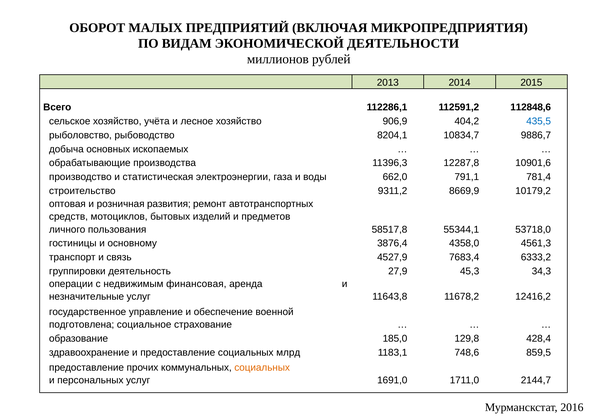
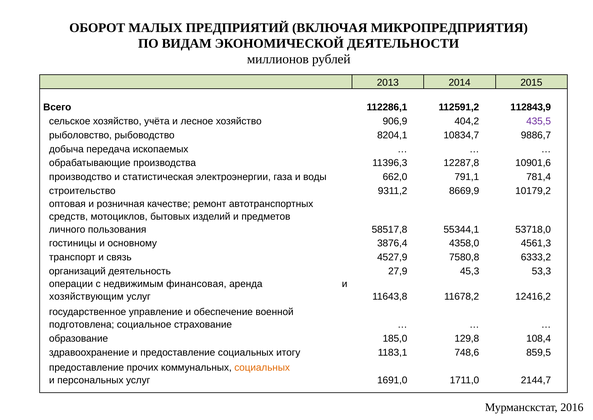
112848,6: 112848,6 -> 112843,9 (531, 107)
435,5 colour: blue -> purple (539, 121)
основных: основных -> передача (108, 149)
развития: развития -> качестве (169, 204)
7683,4: 7683,4 -> 7580,8 (464, 257)
группировки: группировки -> организаций (77, 271)
34,3: 34,3 -> 53,3 (541, 271)
незначительные: незначительные -> хозяйствующим (86, 297)
428,4: 428,4 -> 108,4 (539, 339)
млрд: млрд -> итогу (288, 353)
